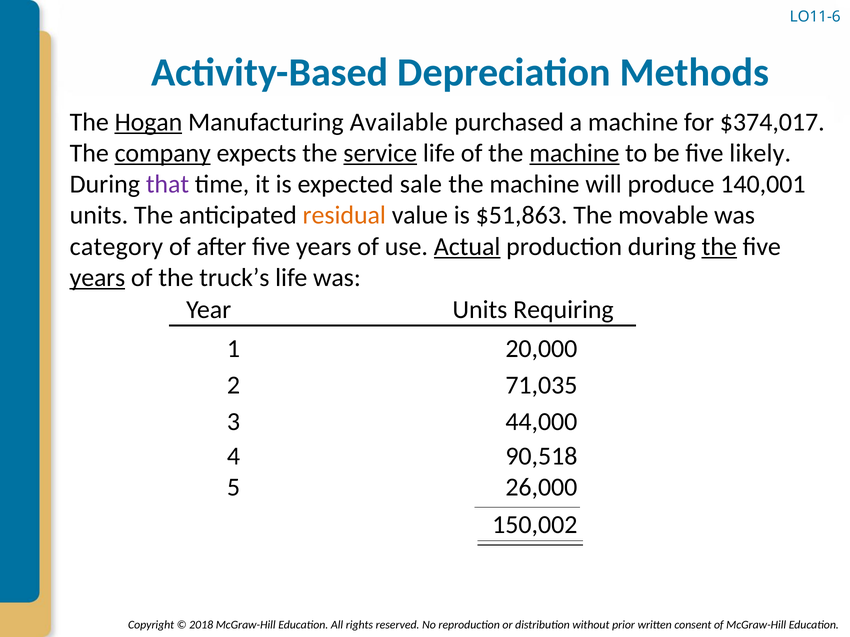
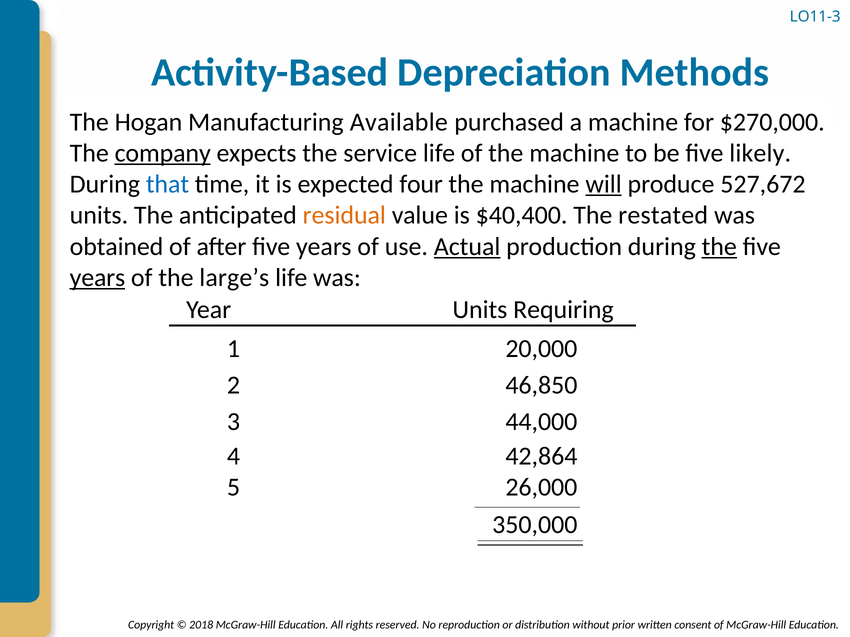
LO11-6: LO11-6 -> LO11-3 (815, 17)
Hogan underline: present -> none (148, 122)
$374,017: $374,017 -> $270,000 (772, 122)
service underline: present -> none (380, 153)
machine underline: present -> none (574, 153)
that colour: purple -> blue (167, 184)
sale: sale -> four (421, 184)
will underline: none -> present (604, 184)
140,001: 140,001 -> 527,672 (763, 184)
$51,863: $51,863 -> $40,400 (522, 216)
movable: movable -> restated (663, 216)
category: category -> obtained (117, 247)
truck’s: truck’s -> large’s (234, 278)
71,035: 71,035 -> 46,850 (541, 385)
90,518: 90,518 -> 42,864 (541, 456)
150,002: 150,002 -> 350,000 (535, 525)
